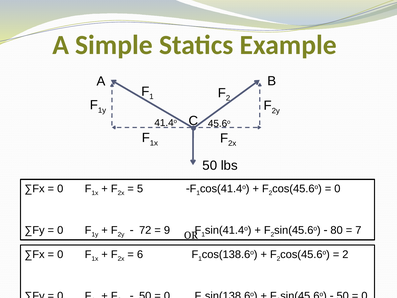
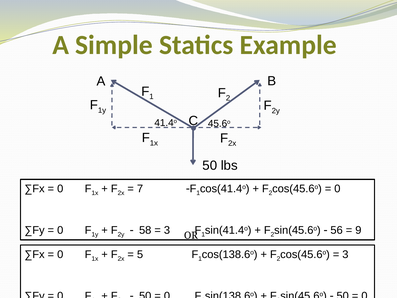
5: 5 -> 7 (140, 189)
72: 72 -> 58 (145, 230)
9: 9 -> 3 (167, 230)
80: 80 -> 56 (337, 230)
7: 7 -> 9 (358, 230)
6: 6 -> 5 (140, 254)
2: 2 -> 3 (345, 254)
